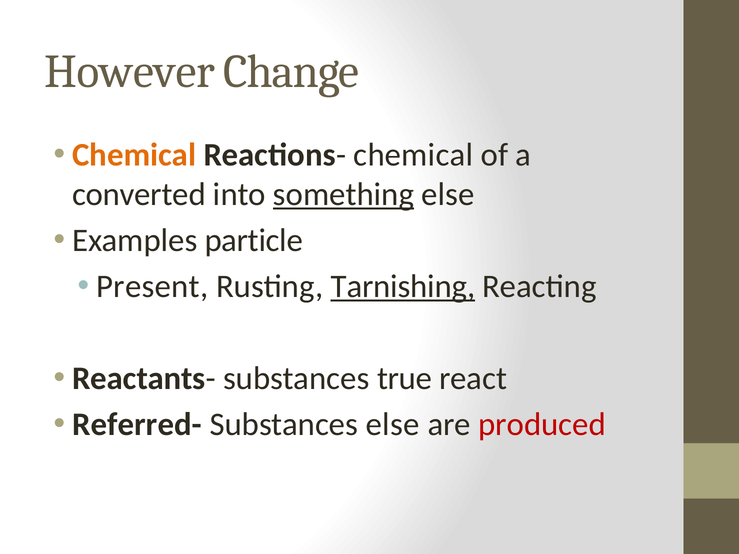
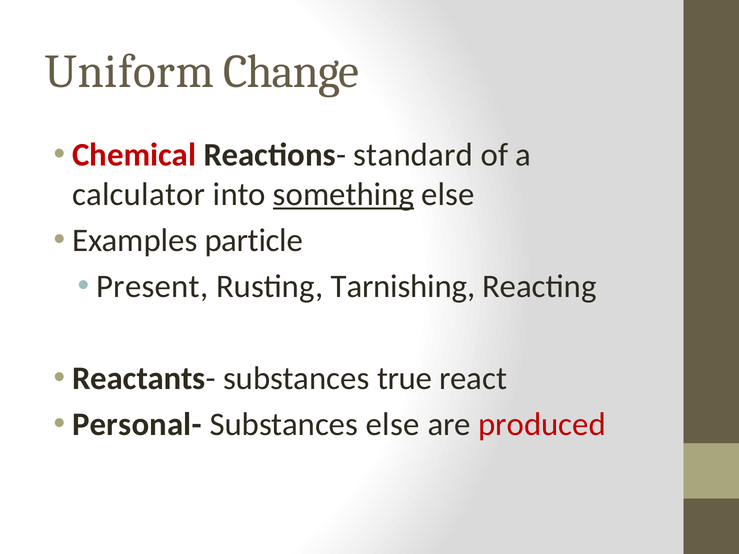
However: However -> Uniform (129, 72)
Chemical colour: orange -> red (134, 155)
Reactions- chemical: chemical -> standard (413, 155)
converted: converted -> calculator (139, 195)
Tarnishing underline: present -> none (403, 287)
Referred-: Referred- -> Personal- (137, 425)
